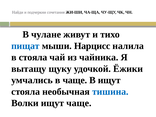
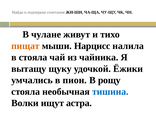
пищат colour: blue -> orange (25, 46)
в чаще: чаще -> пион (75, 80)
В ищут: ищут -> рощу (109, 80)
ищут чаще: чаще -> астра (79, 103)
